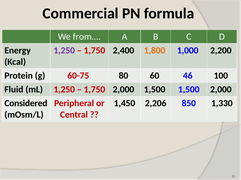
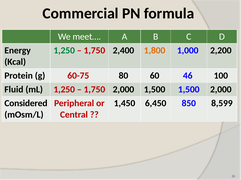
from…: from… -> meet… (87, 37)
1,250 colour: purple -> green (64, 51)
2,206: 2,206 -> 6,450 (156, 104)
1,330: 1,330 -> 8,599 (222, 104)
